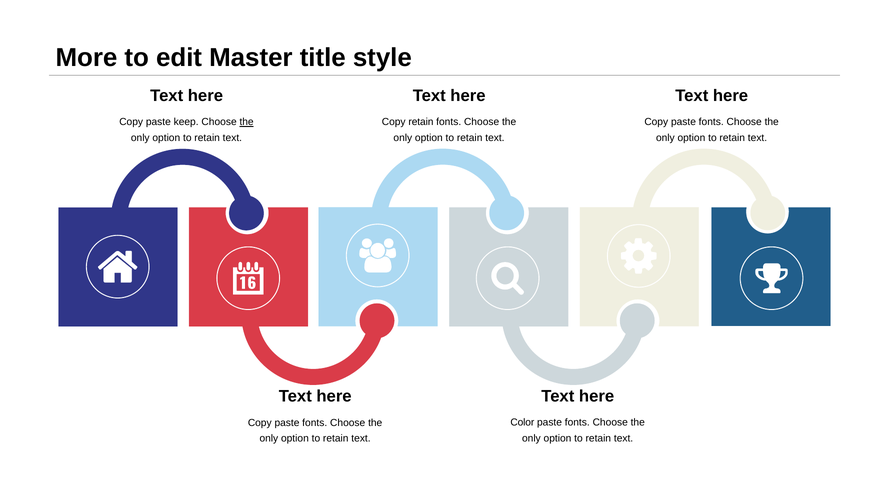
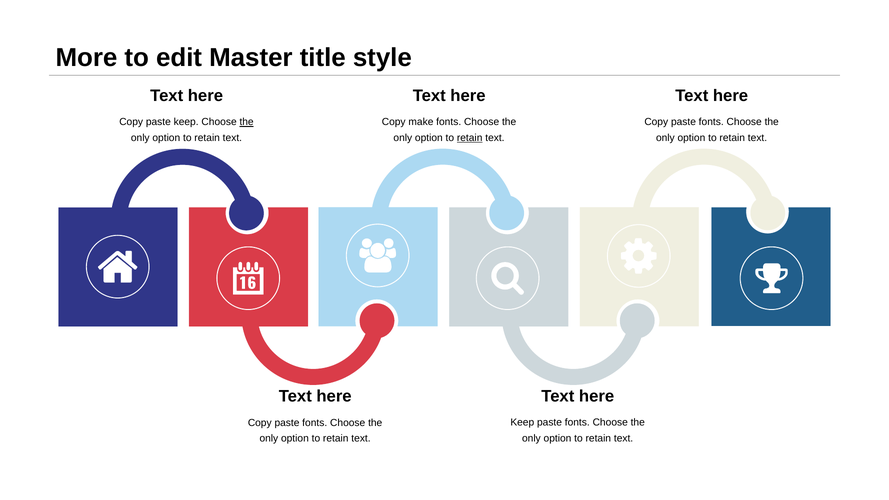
Copy retain: retain -> make (421, 122)
retain underline: none -> present (470, 138)
Color: Color -> Keep (522, 423)
